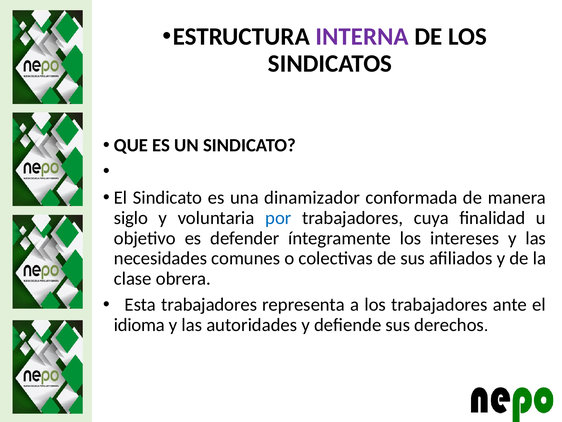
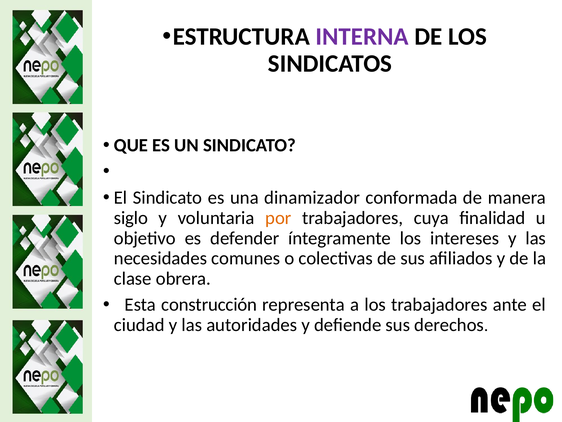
por colour: blue -> orange (278, 218)
Esta trabajadores: trabajadores -> construcción (209, 304)
idioma: idioma -> ciudad (139, 325)
